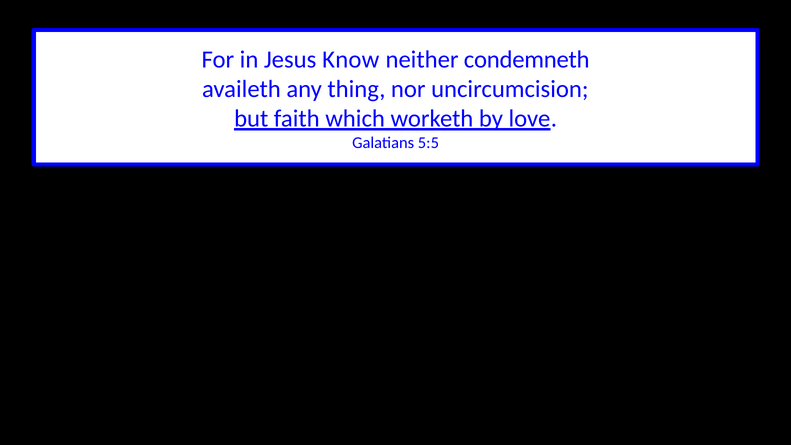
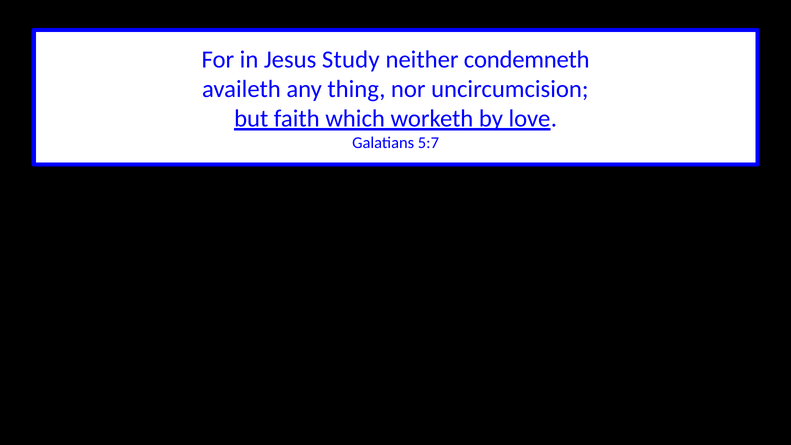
Know: Know -> Study (351, 59)
5:5: 5:5 -> 5:7 (428, 143)
